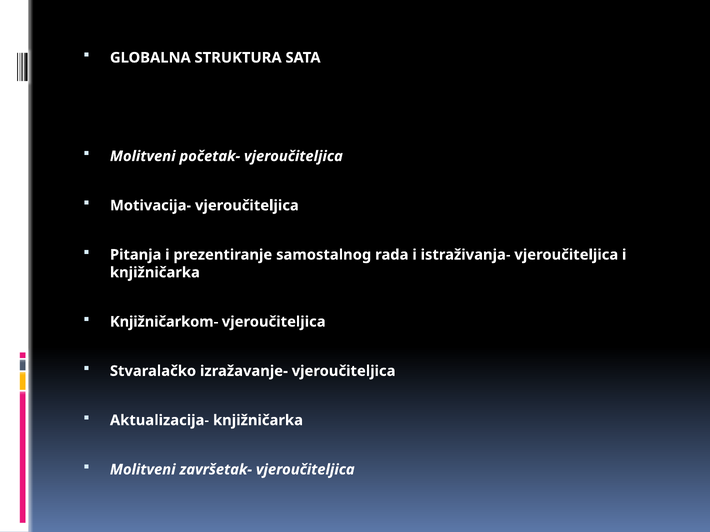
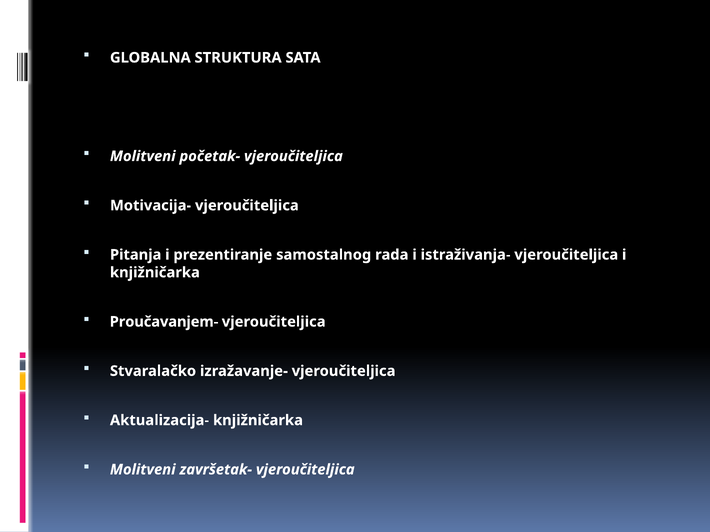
Knjižničarkom-: Knjižničarkom- -> Proučavanjem- (164, 322)
